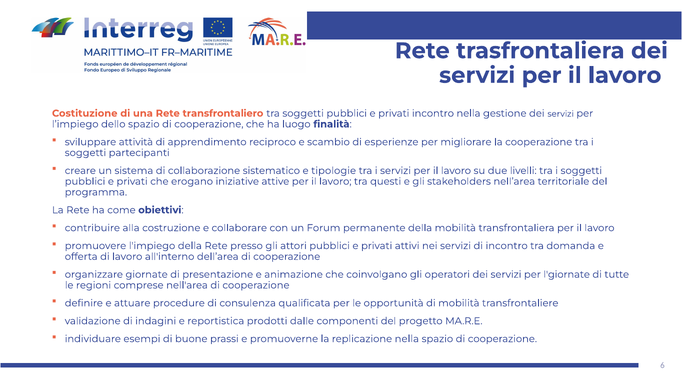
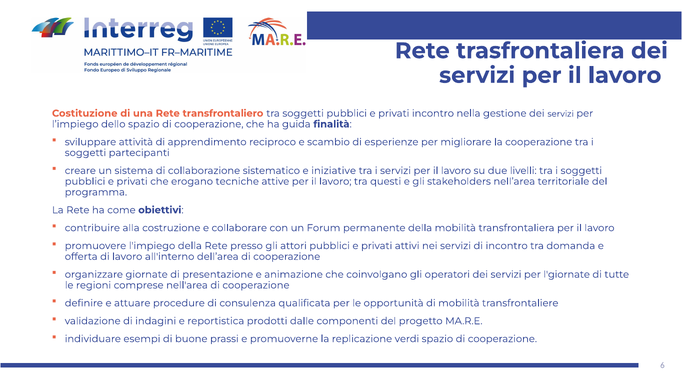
luogo: luogo -> guida (296, 124)
tipologie: tipologie -> iniziative (334, 170)
iniziative: iniziative -> tecniche (237, 181)
replicazione nella: nella -> verdi (407, 339)
